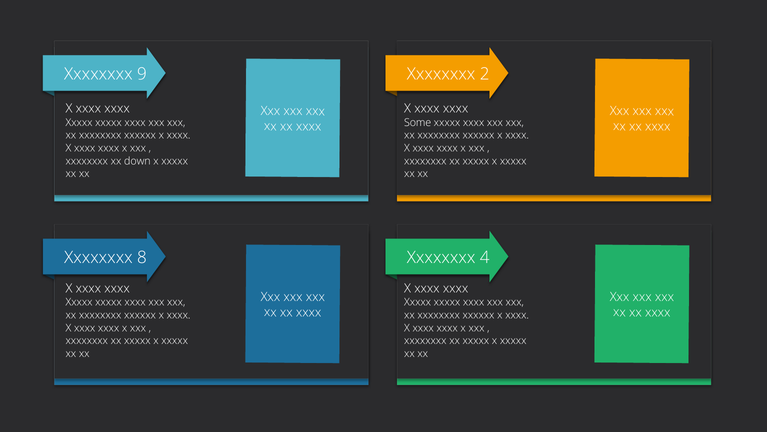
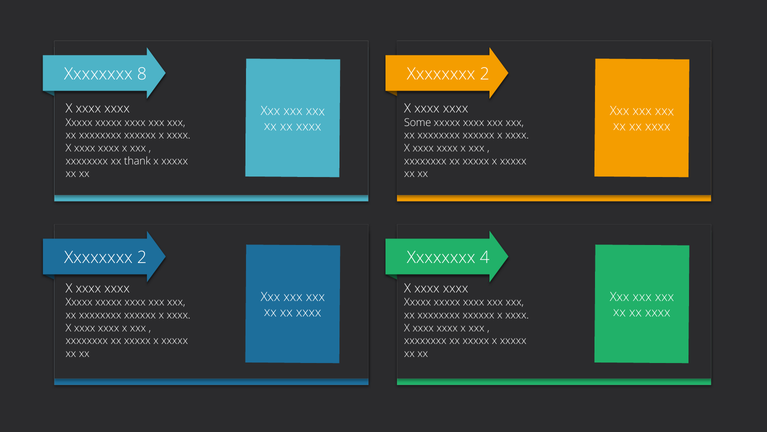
9: 9 -> 8 (142, 74)
down: down -> thank (137, 161)
8: 8 -> 2 (142, 257)
